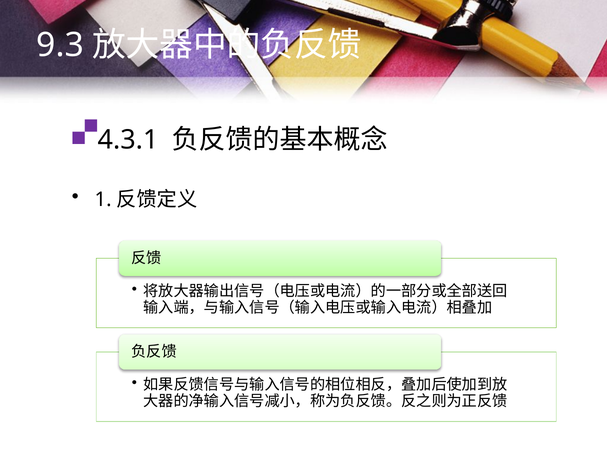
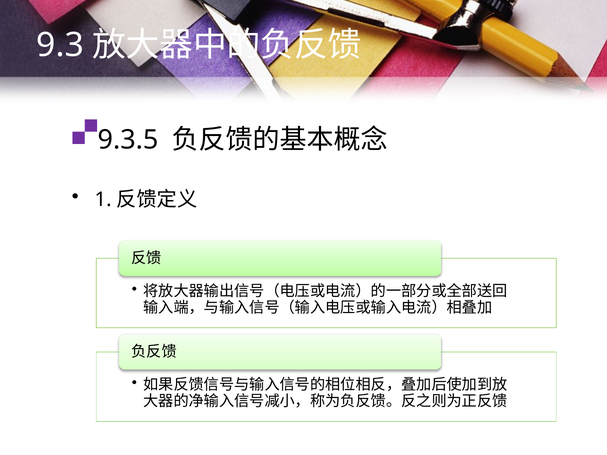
4.3.1: 4.3.1 -> 9.3.5 (128, 140)
